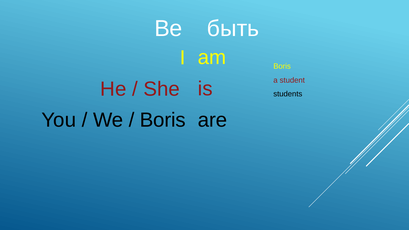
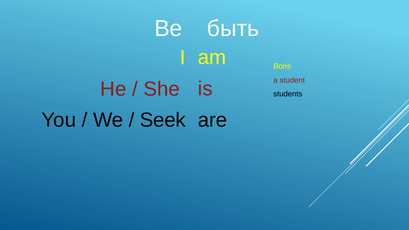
Boris: Boris -> Seek (163, 120)
